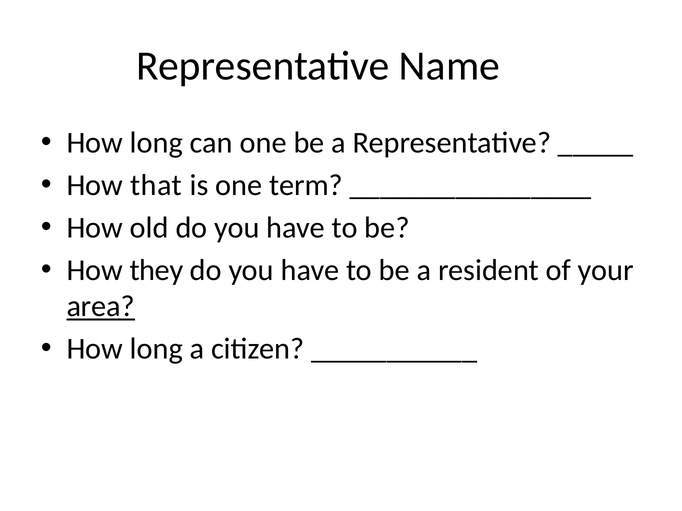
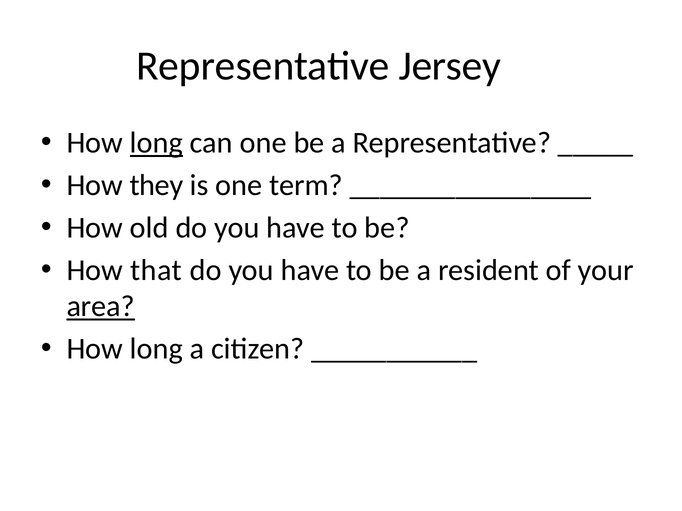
Name: Name -> Jersey (450, 66)
long underline: none -> present (156, 143)
that: that -> they (157, 186)
they: they -> that (156, 270)
